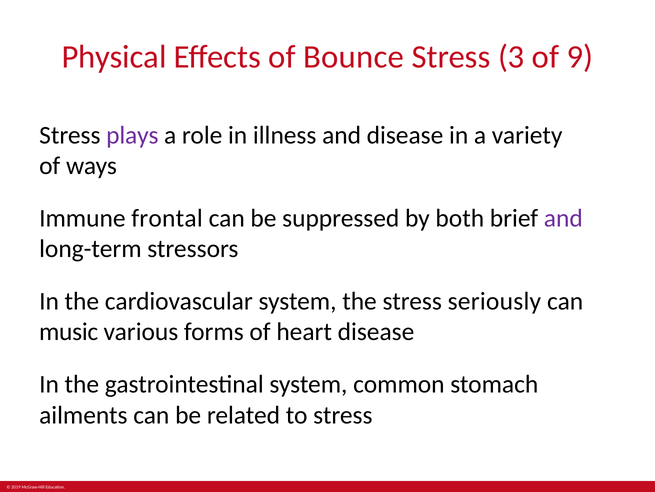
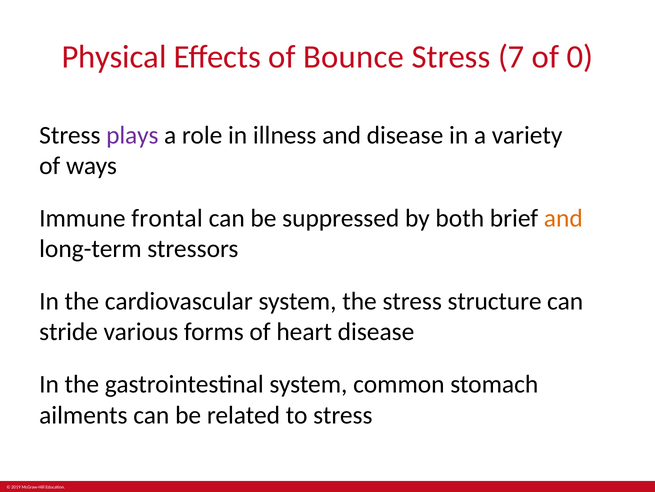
3: 3 -> 7 (511, 57)
9: 9 -> 0 (580, 57)
and colour: purple -> orange (563, 218)
seriously: seriously -> structure (495, 301)
music: music -> stride (69, 332)
